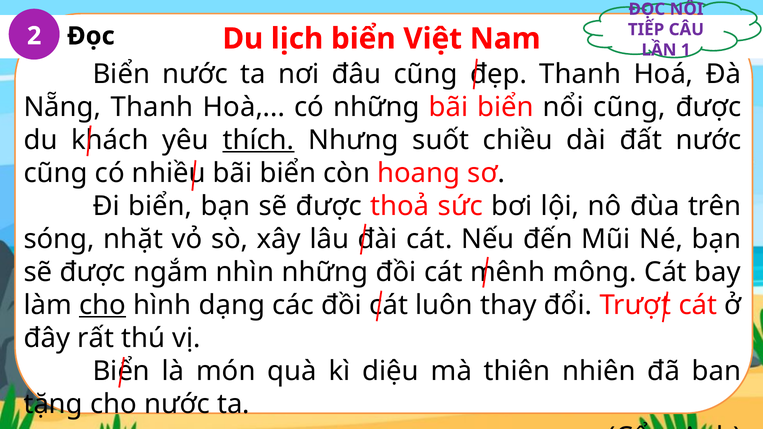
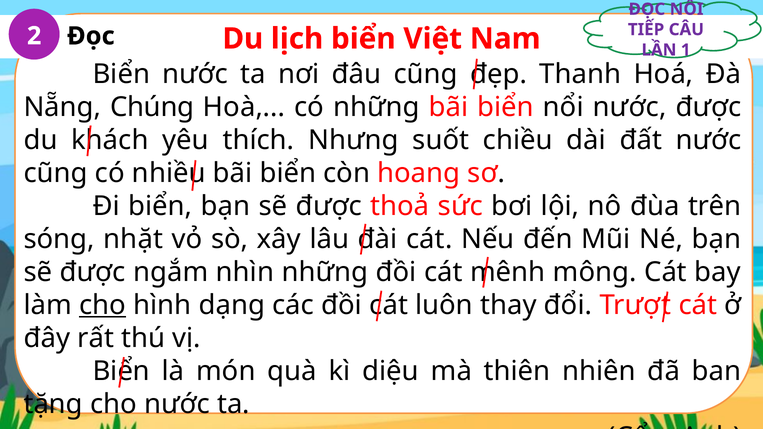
Nẵng Thanh: Thanh -> Chúng (152, 107)
nổi cũng: cũng -> nước (630, 107)
thích underline: present -> none (259, 140)
